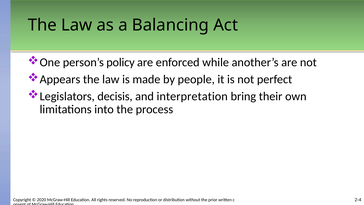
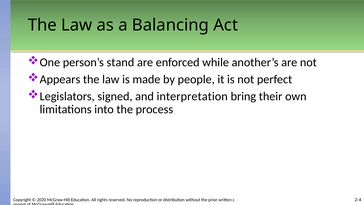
policy: policy -> stand (120, 62)
decisis: decisis -> signed (115, 96)
